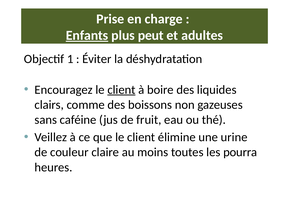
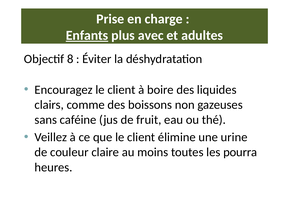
peut: peut -> avec (151, 36)
1: 1 -> 8 (70, 59)
client underline: present -> none (121, 90)
